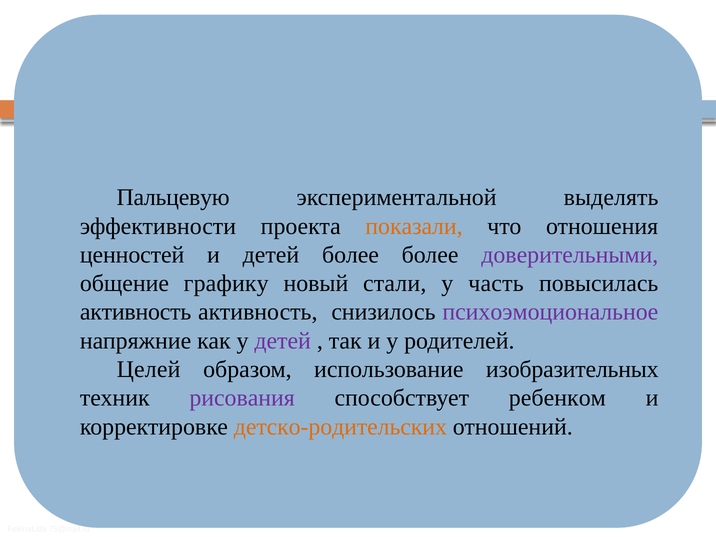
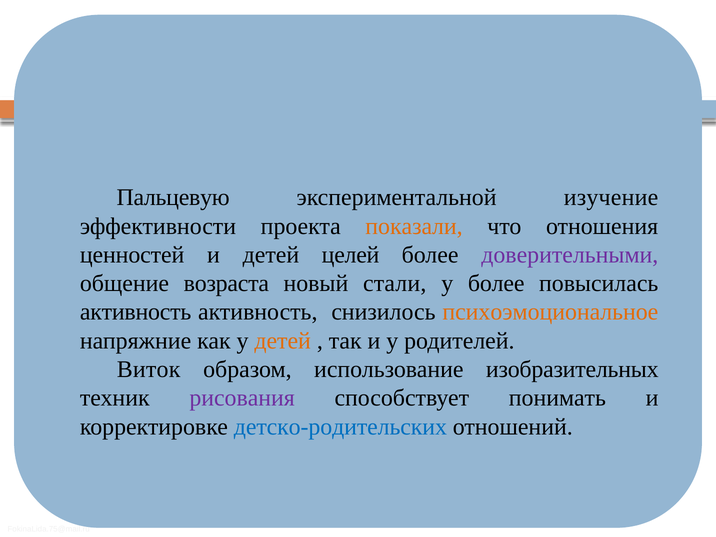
выделять: выделять -> изучение (611, 198)
детей более: более -> целей (351, 255)
графику: графику -> возраста (226, 283)
у часть: часть -> более (496, 283)
психоэмоциональное colour: purple -> orange (550, 312)
детей colour: purple -> orange (283, 341)
Целей: Целей -> Виток (149, 369)
ребенком: ребенком -> понимать (557, 398)
детско-родительских colour: orange -> blue (340, 427)
